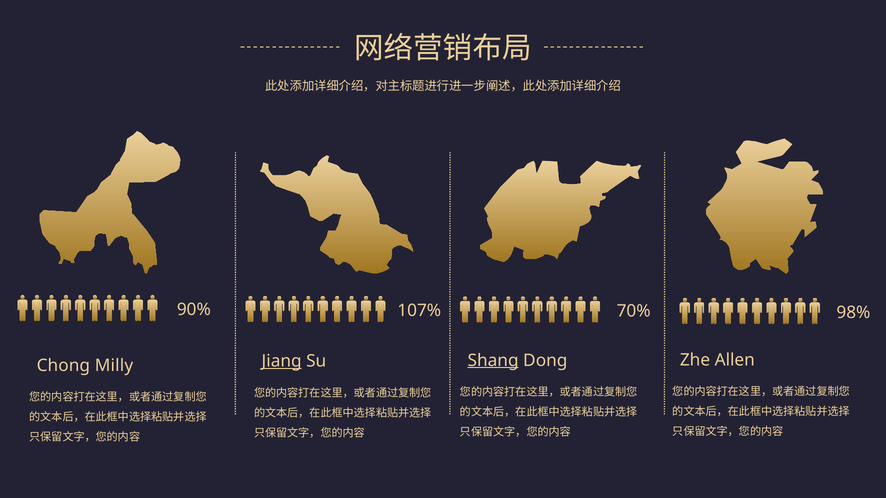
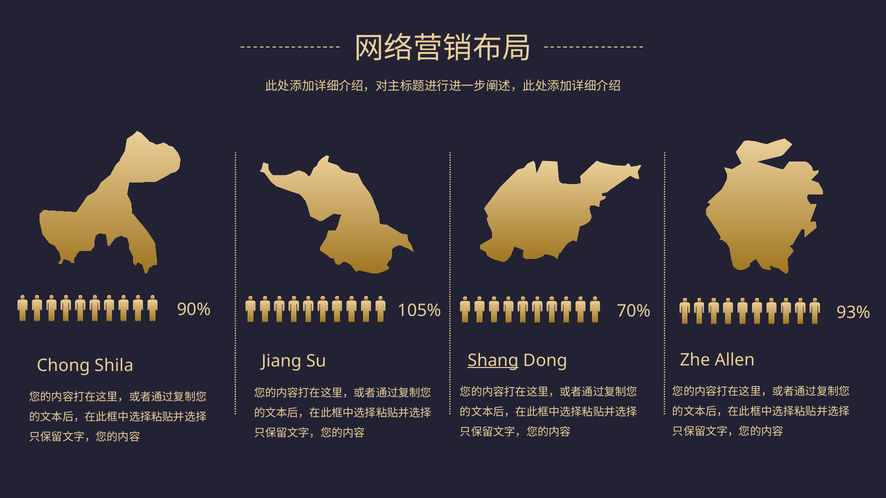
107%: 107% -> 105% (419, 311)
98%: 98% -> 93% (853, 313)
Jiang underline: present -> none (282, 362)
Milly: Milly -> Shila (114, 366)
